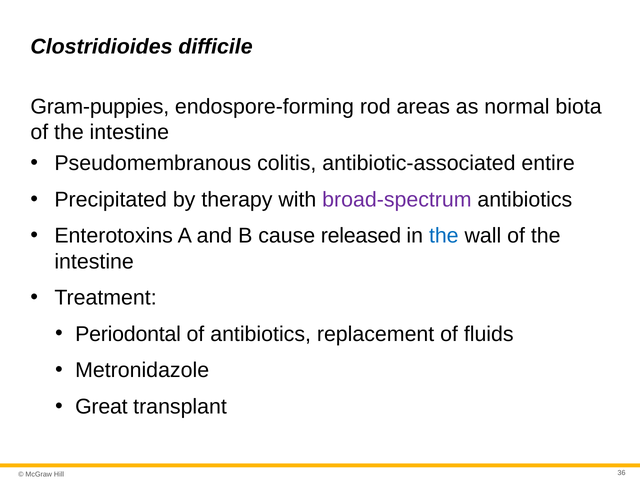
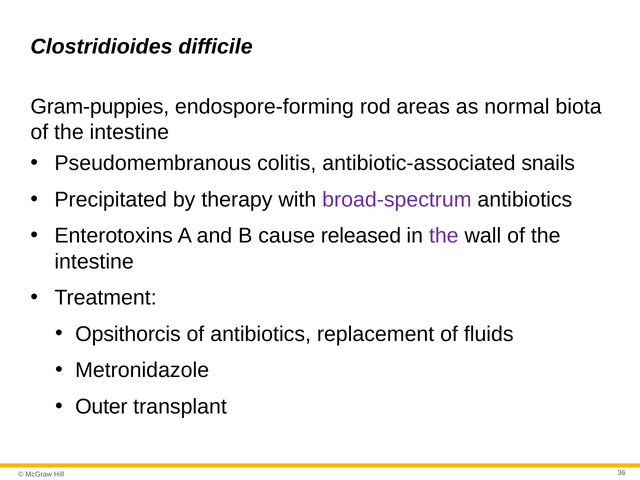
entire: entire -> snails (548, 163)
the colour: blue -> purple (444, 236)
Periodontal: Periodontal -> Opsithorcis (128, 334)
Great: Great -> Outer (101, 407)
